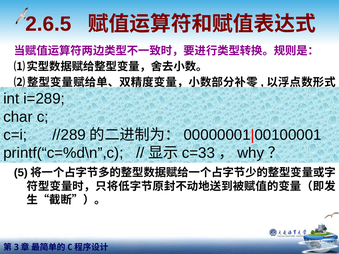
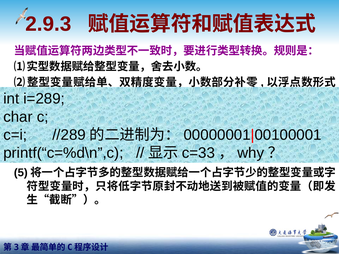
2.6.5: 2.6.5 -> 2.9.3 (48, 24)
